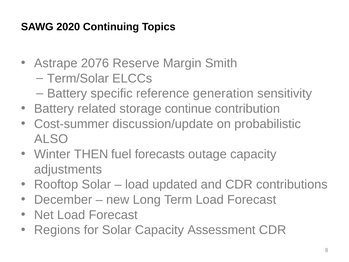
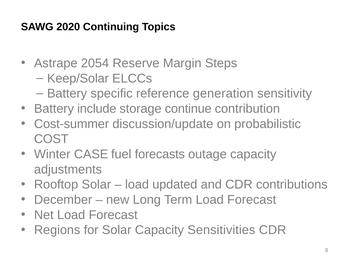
2076: 2076 -> 2054 (95, 63)
Smith: Smith -> Steps (221, 63)
Term/Solar: Term/Solar -> Keep/Solar (78, 78)
related: related -> include (97, 109)
ALSO: ALSO -> COST (51, 139)
THEN: THEN -> CASE (91, 154)
Assessment: Assessment -> Sensitivities (221, 230)
